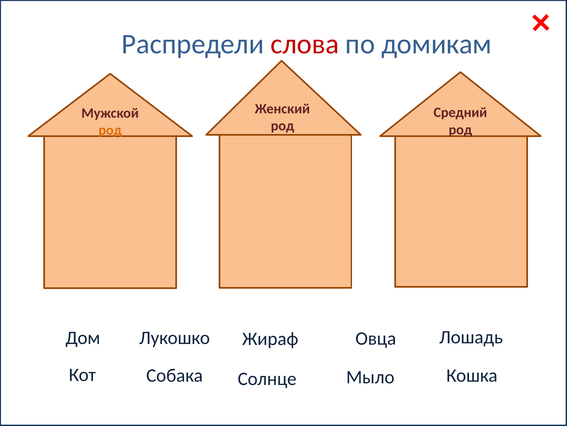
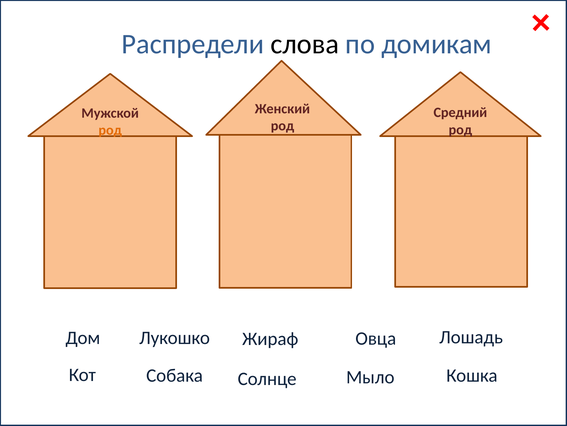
слова colour: red -> black (305, 44)
